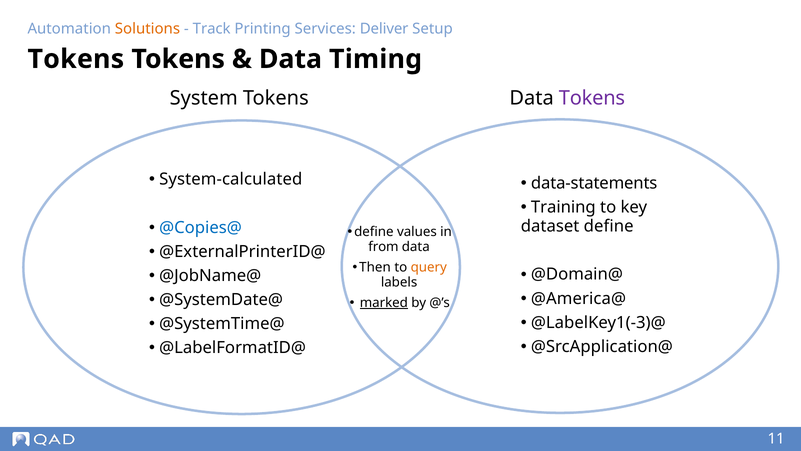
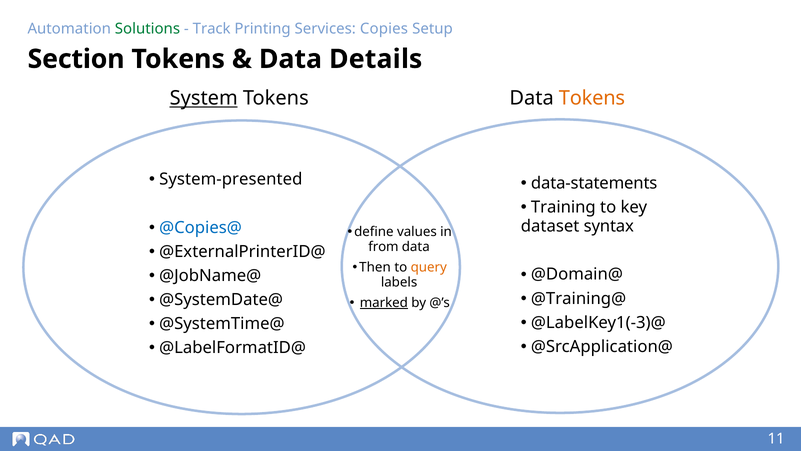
Solutions colour: orange -> green (147, 29)
Deliver: Deliver -> Copies (384, 29)
Tokens: Tokens -> Section (76, 59)
Timing: Timing -> Details (376, 59)
System underline: none -> present (204, 98)
Tokens colour: purple -> orange (592, 98)
System-calculated: System-calculated -> System-presented (231, 179)
dataset define: define -> syntax (609, 226)
@America@: @America@ -> @Training@ (579, 298)
